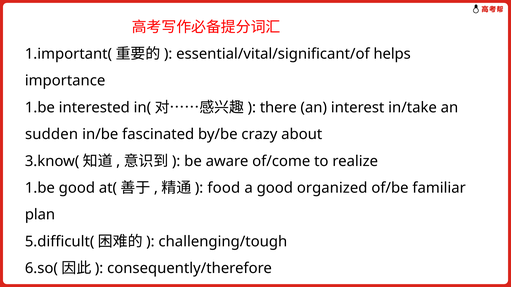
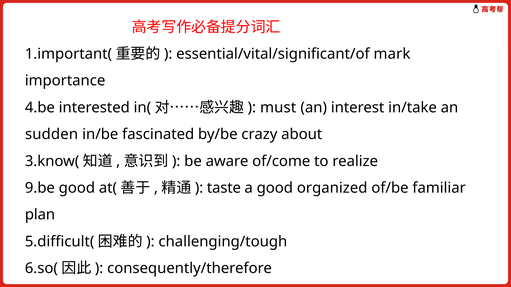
helps: helps -> mark (392, 54)
1.be: 1.be -> 4.be (40, 108)
there: there -> must (278, 108)
1.be: 1.be -> 9.be (40, 188)
food: food -> taste (224, 188)
